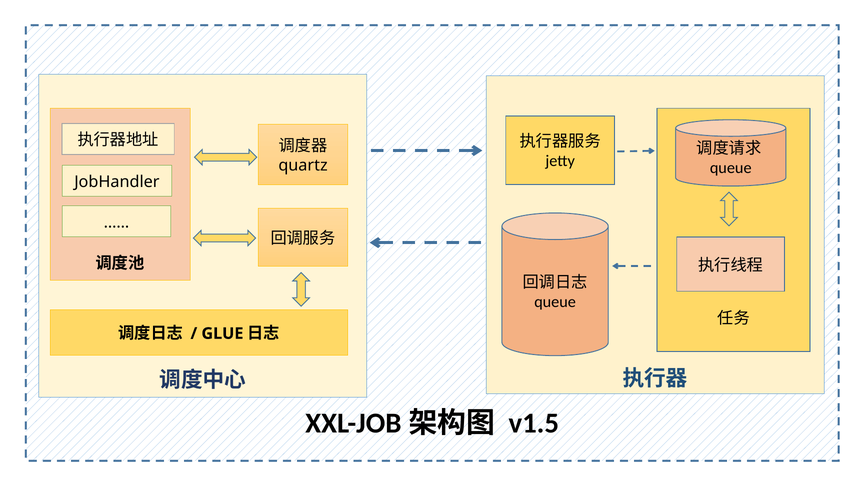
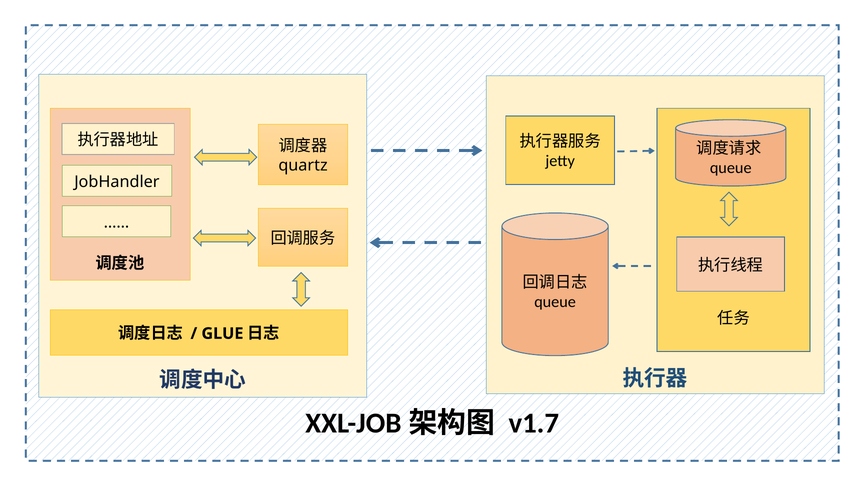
v1.5: v1.5 -> v1.7 (534, 424)
